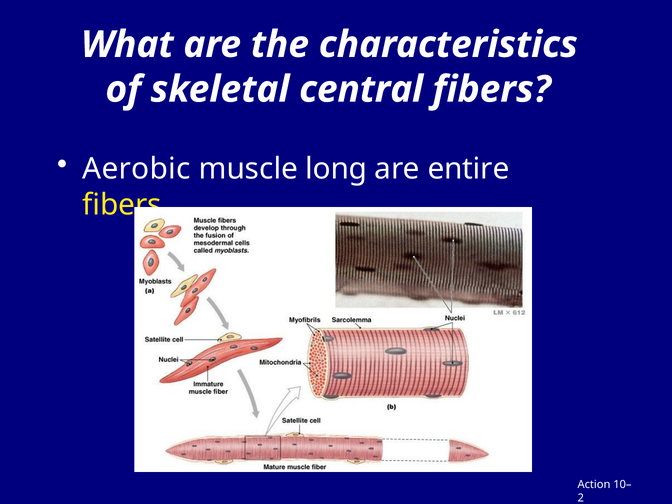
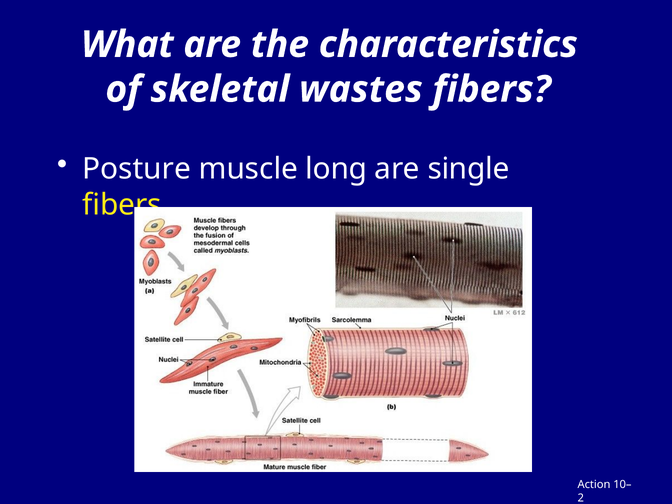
central: central -> wastes (361, 89)
Aerobic: Aerobic -> Posture (137, 169)
entire: entire -> single (469, 169)
